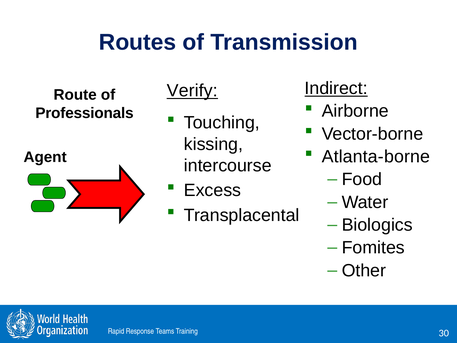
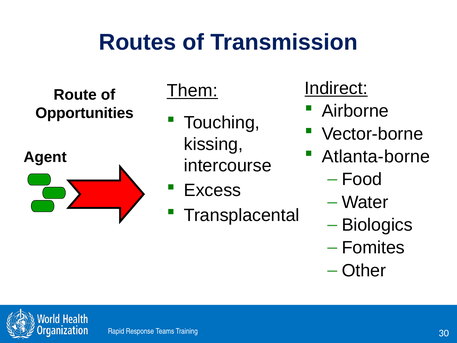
Verify: Verify -> Them (192, 91)
Professionals: Professionals -> Opportunities (84, 113)
